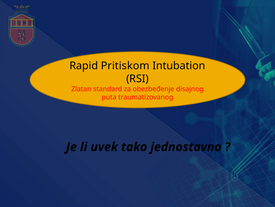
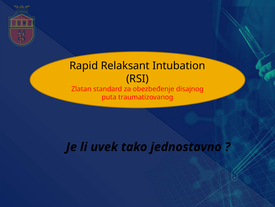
Pritiskom: Pritiskom -> Relaksant (125, 66)
